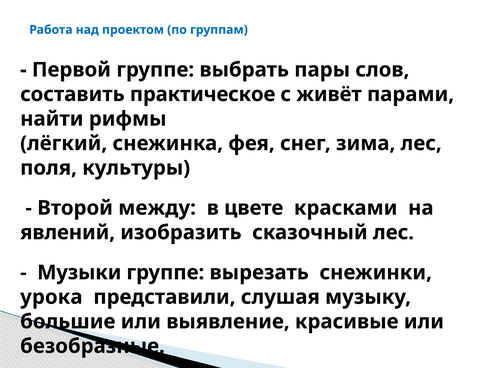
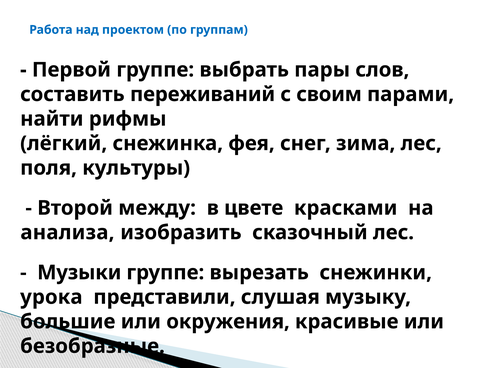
практическое: практическое -> переживаний (203, 94)
живёт: живёт -> своим (329, 94)
явлений: явлений -> анализа (67, 232)
выявление: выявление -> окружения (228, 321)
